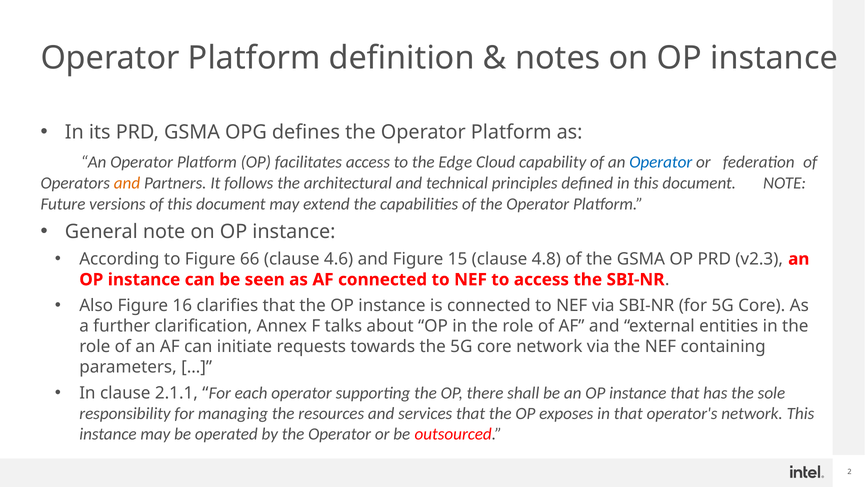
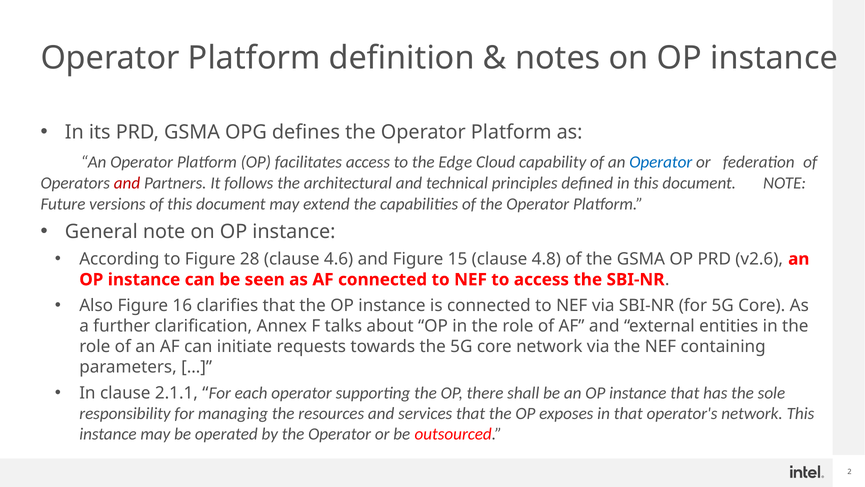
and colour: orange -> red (127, 183)
66: 66 -> 28 (250, 259)
v2.3: v2.3 -> v2.6 (759, 259)
